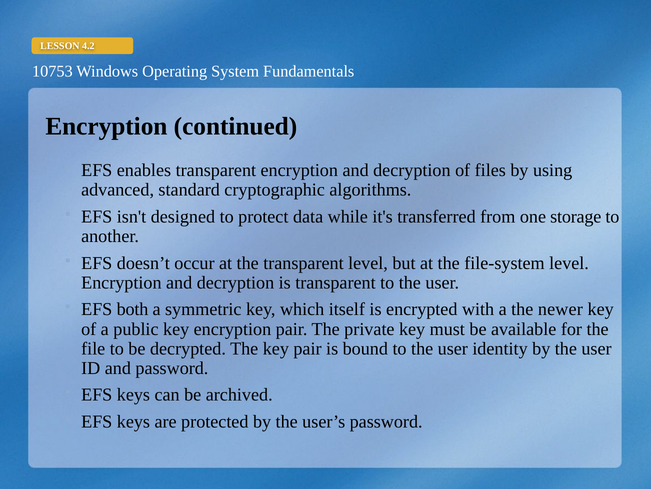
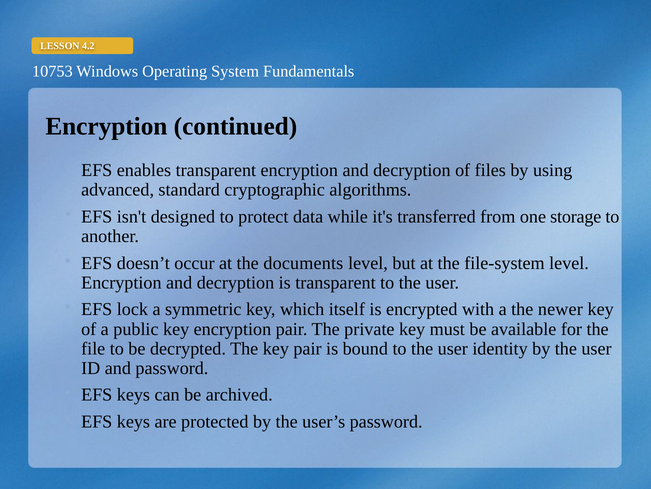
the transparent: transparent -> documents (303, 263)
both: both -> lock (132, 309)
